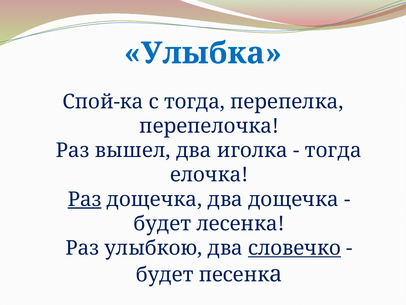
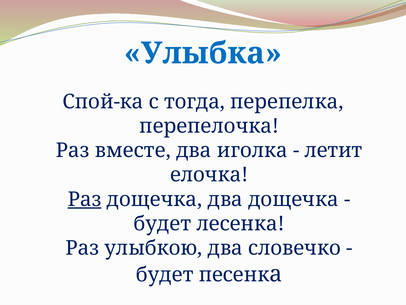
вышел: вышел -> вместе (133, 150)
тогда: тогда -> летит (333, 150)
словечко underline: present -> none (294, 248)
